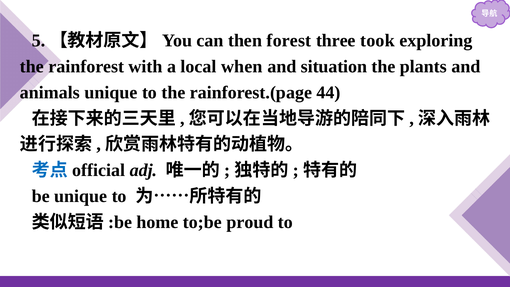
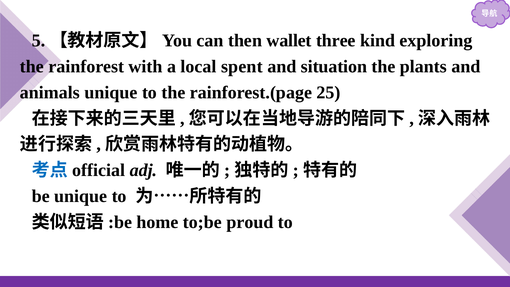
forest: forest -> wallet (289, 41)
took: took -> kind (378, 41)
when: when -> spent (242, 67)
44: 44 -> 25 (328, 92)
